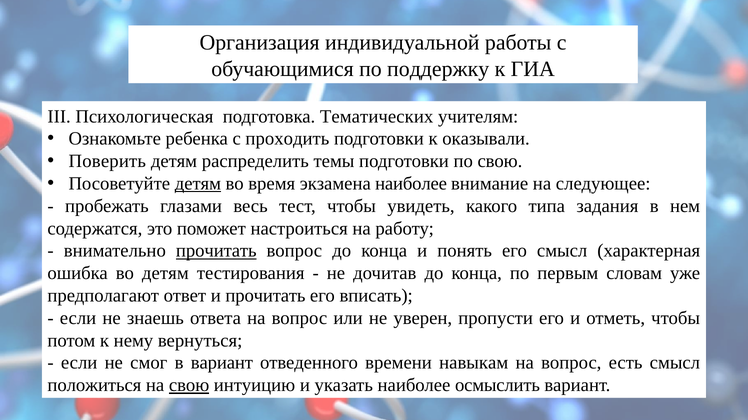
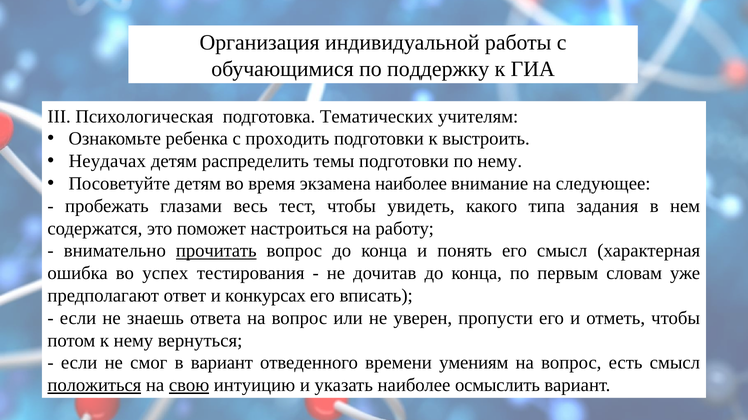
оказывали: оказывали -> выстроить (486, 139)
Поверить: Поверить -> Неудачах (107, 162)
по свою: свою -> нему (500, 162)
детям underline: present -> none (198, 184)
во детям: детям -> успех (165, 274)
и прочитать: прочитать -> конкурсах (265, 296)
навыкам: навыкам -> умениям (474, 363)
положиться underline: none -> present (94, 386)
